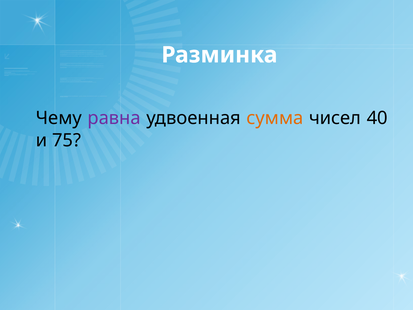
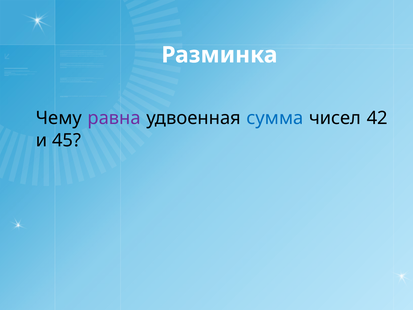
сумма colour: orange -> blue (275, 118)
40: 40 -> 42 (377, 118)
75: 75 -> 45 (67, 140)
